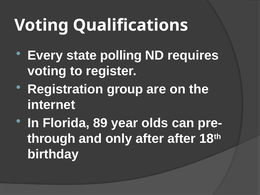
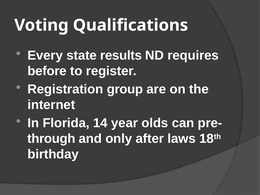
polling: polling -> results (121, 55)
voting: voting -> before (47, 71)
89: 89 -> 14 (100, 123)
after after: after -> laws (182, 139)
